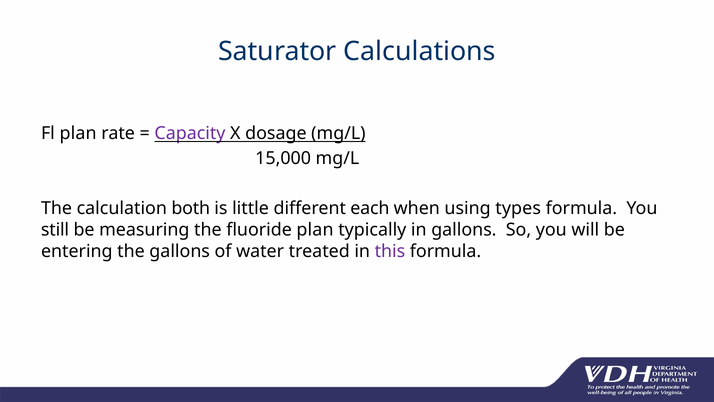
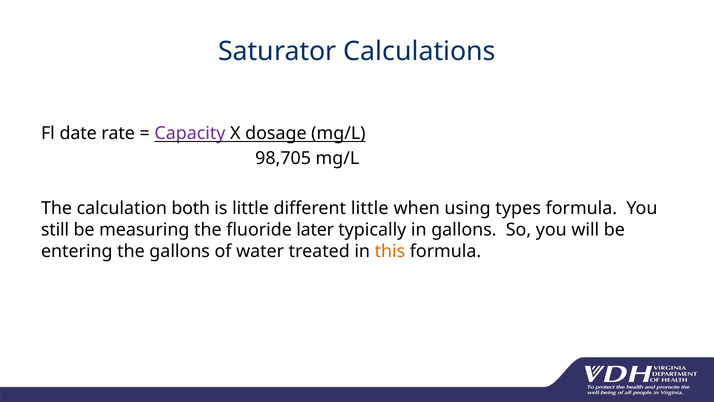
Fl plan: plan -> date (78, 133)
15,000: 15,000 -> 98,705 (283, 158)
different each: each -> little (370, 208)
fluoride plan: plan -> later (315, 230)
this colour: purple -> orange (390, 251)
